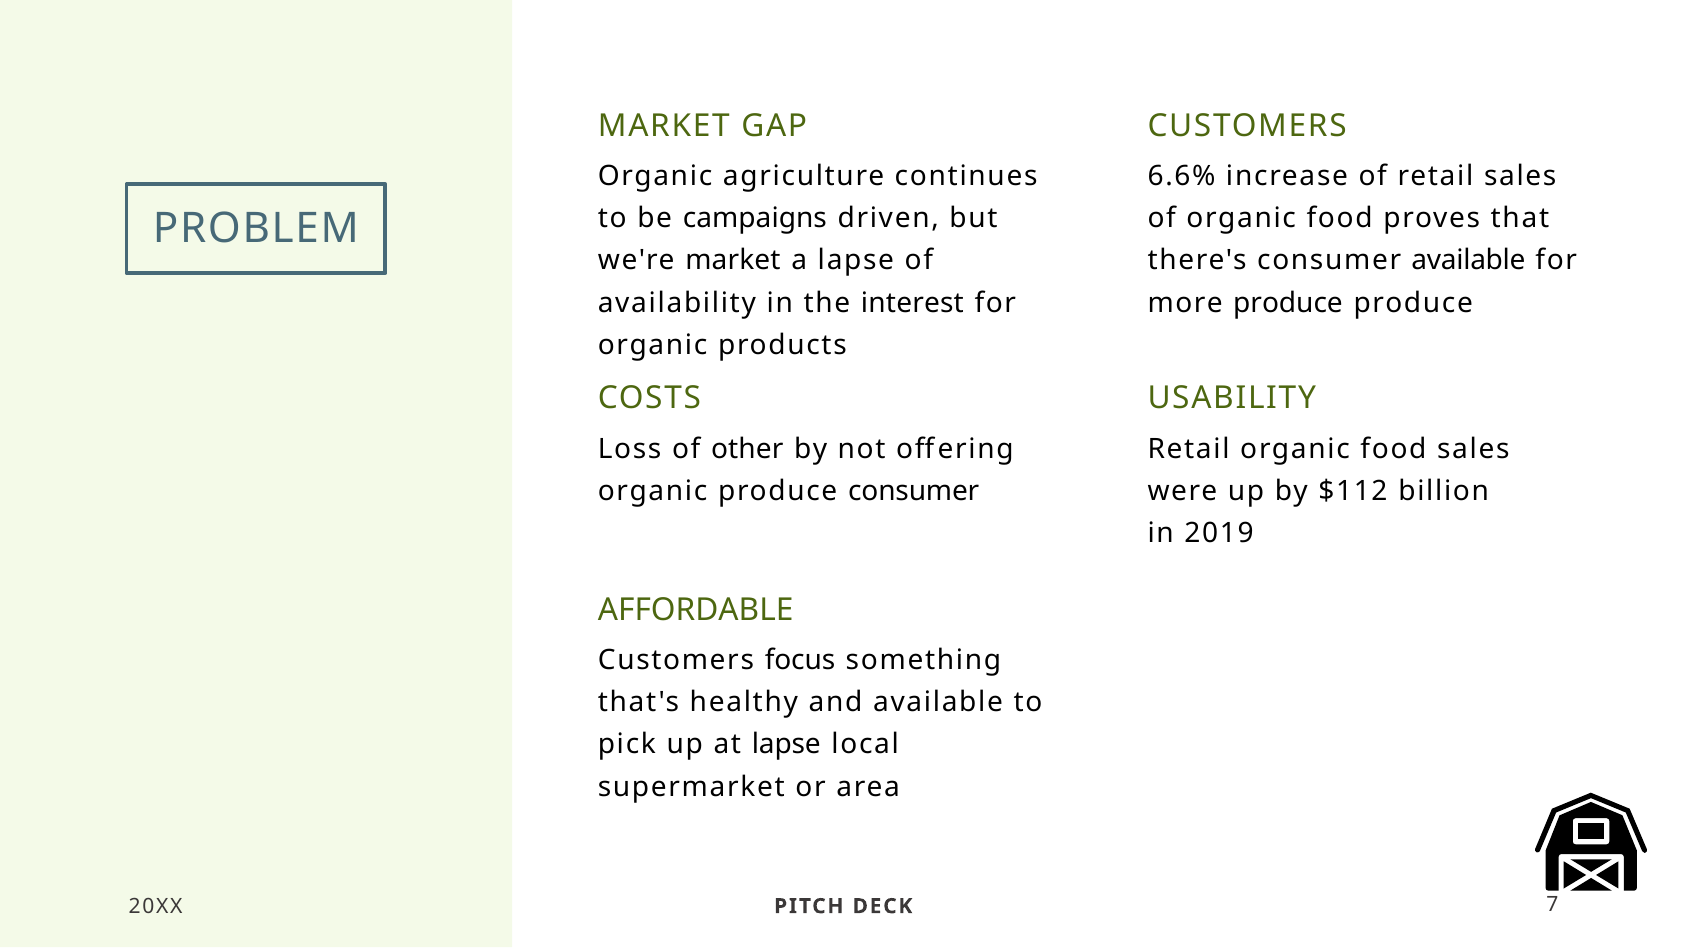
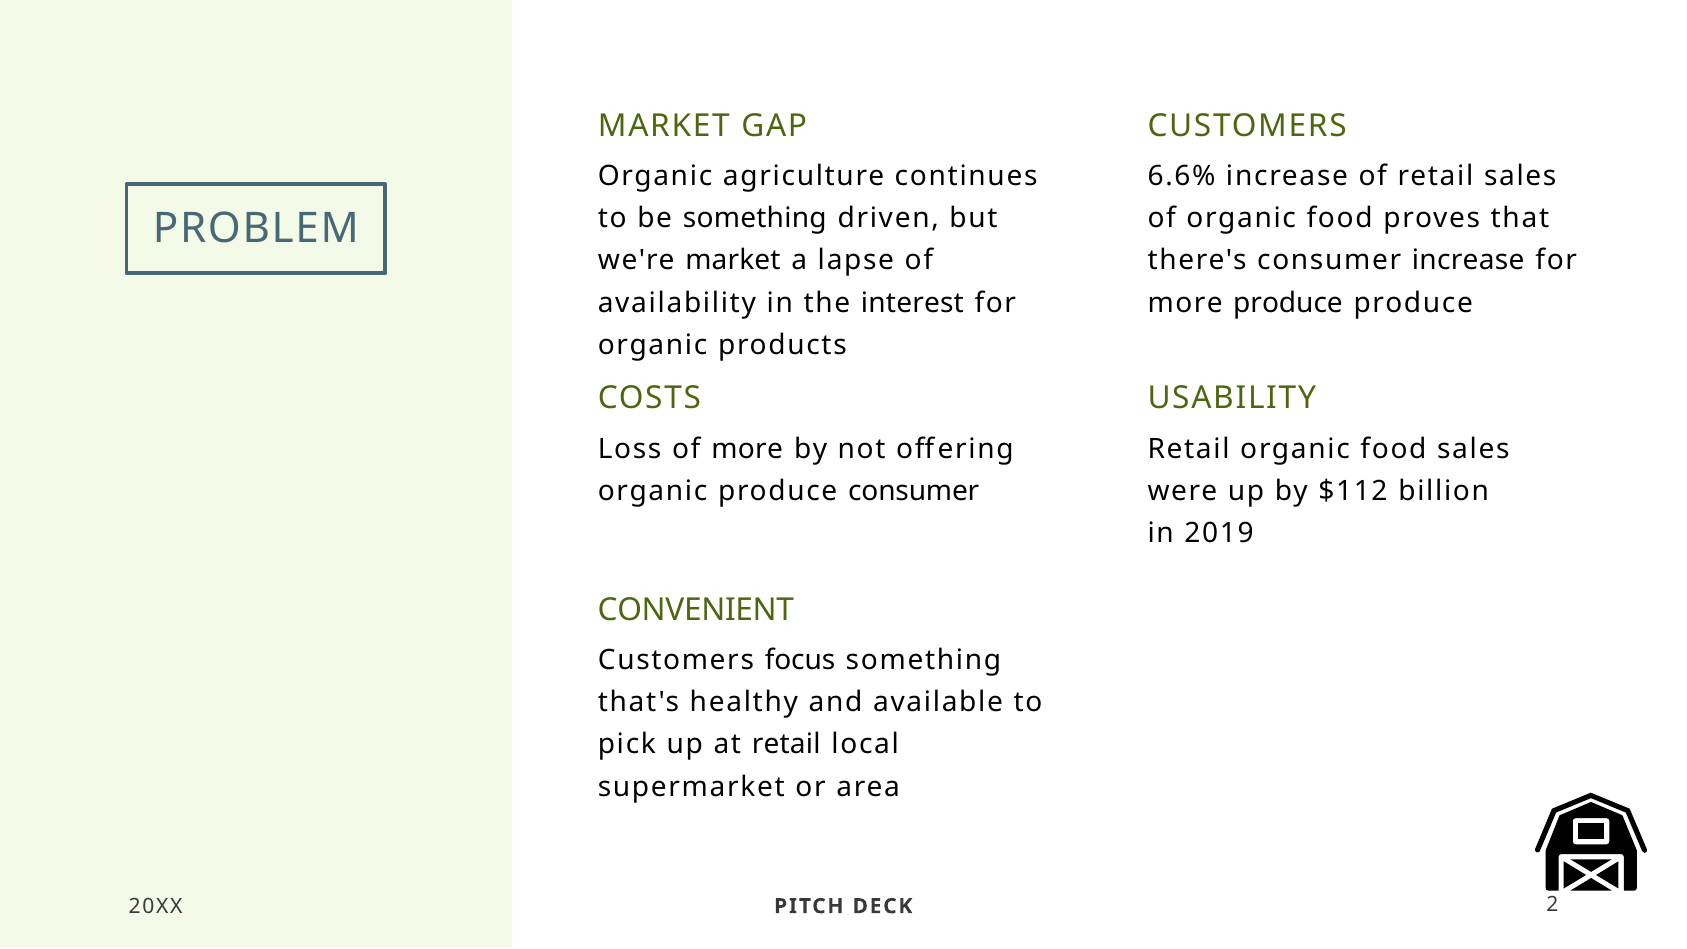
be campaigns: campaigns -> something (755, 218)
consumer available: available -> increase (1468, 261)
of other: other -> more (747, 449)
AFFORDABLE: AFFORDABLE -> CONVENIENT (696, 610)
at lapse: lapse -> retail (786, 745)
7: 7 -> 2 (1552, 905)
